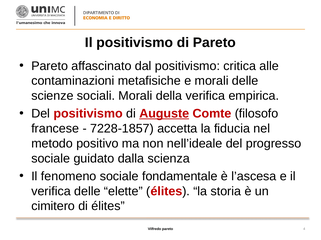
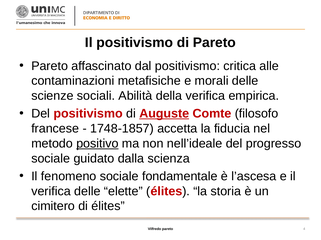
sociali Morali: Morali -> Abilità (135, 96)
7228-1857: 7228-1857 -> 1748-1857 (122, 129)
positivo underline: none -> present (97, 144)
